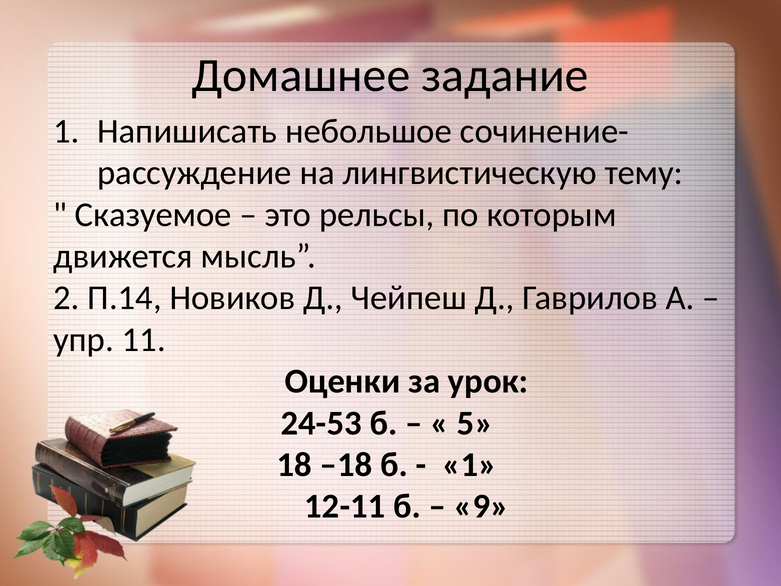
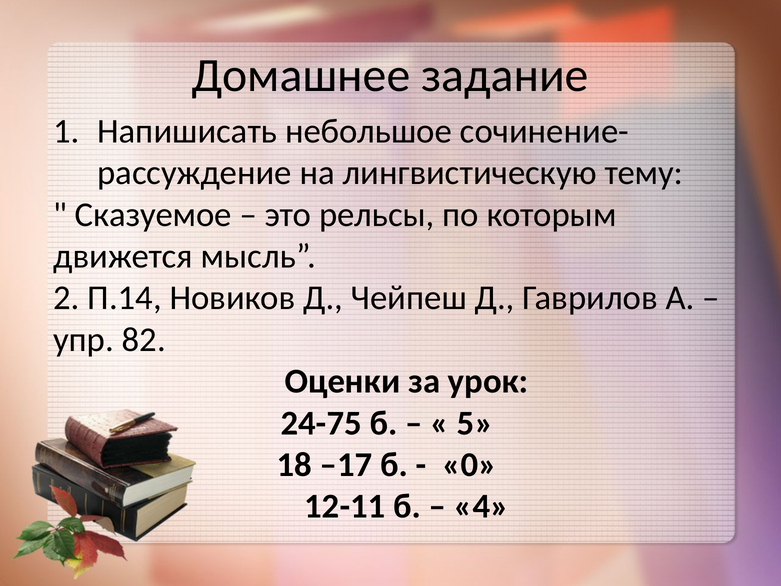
11: 11 -> 82 (144, 340)
24-53: 24-53 -> 24-75 (321, 423)
–18: –18 -> –17 (346, 465)
1: 1 -> 0 (470, 465)
9: 9 -> 4 (481, 506)
